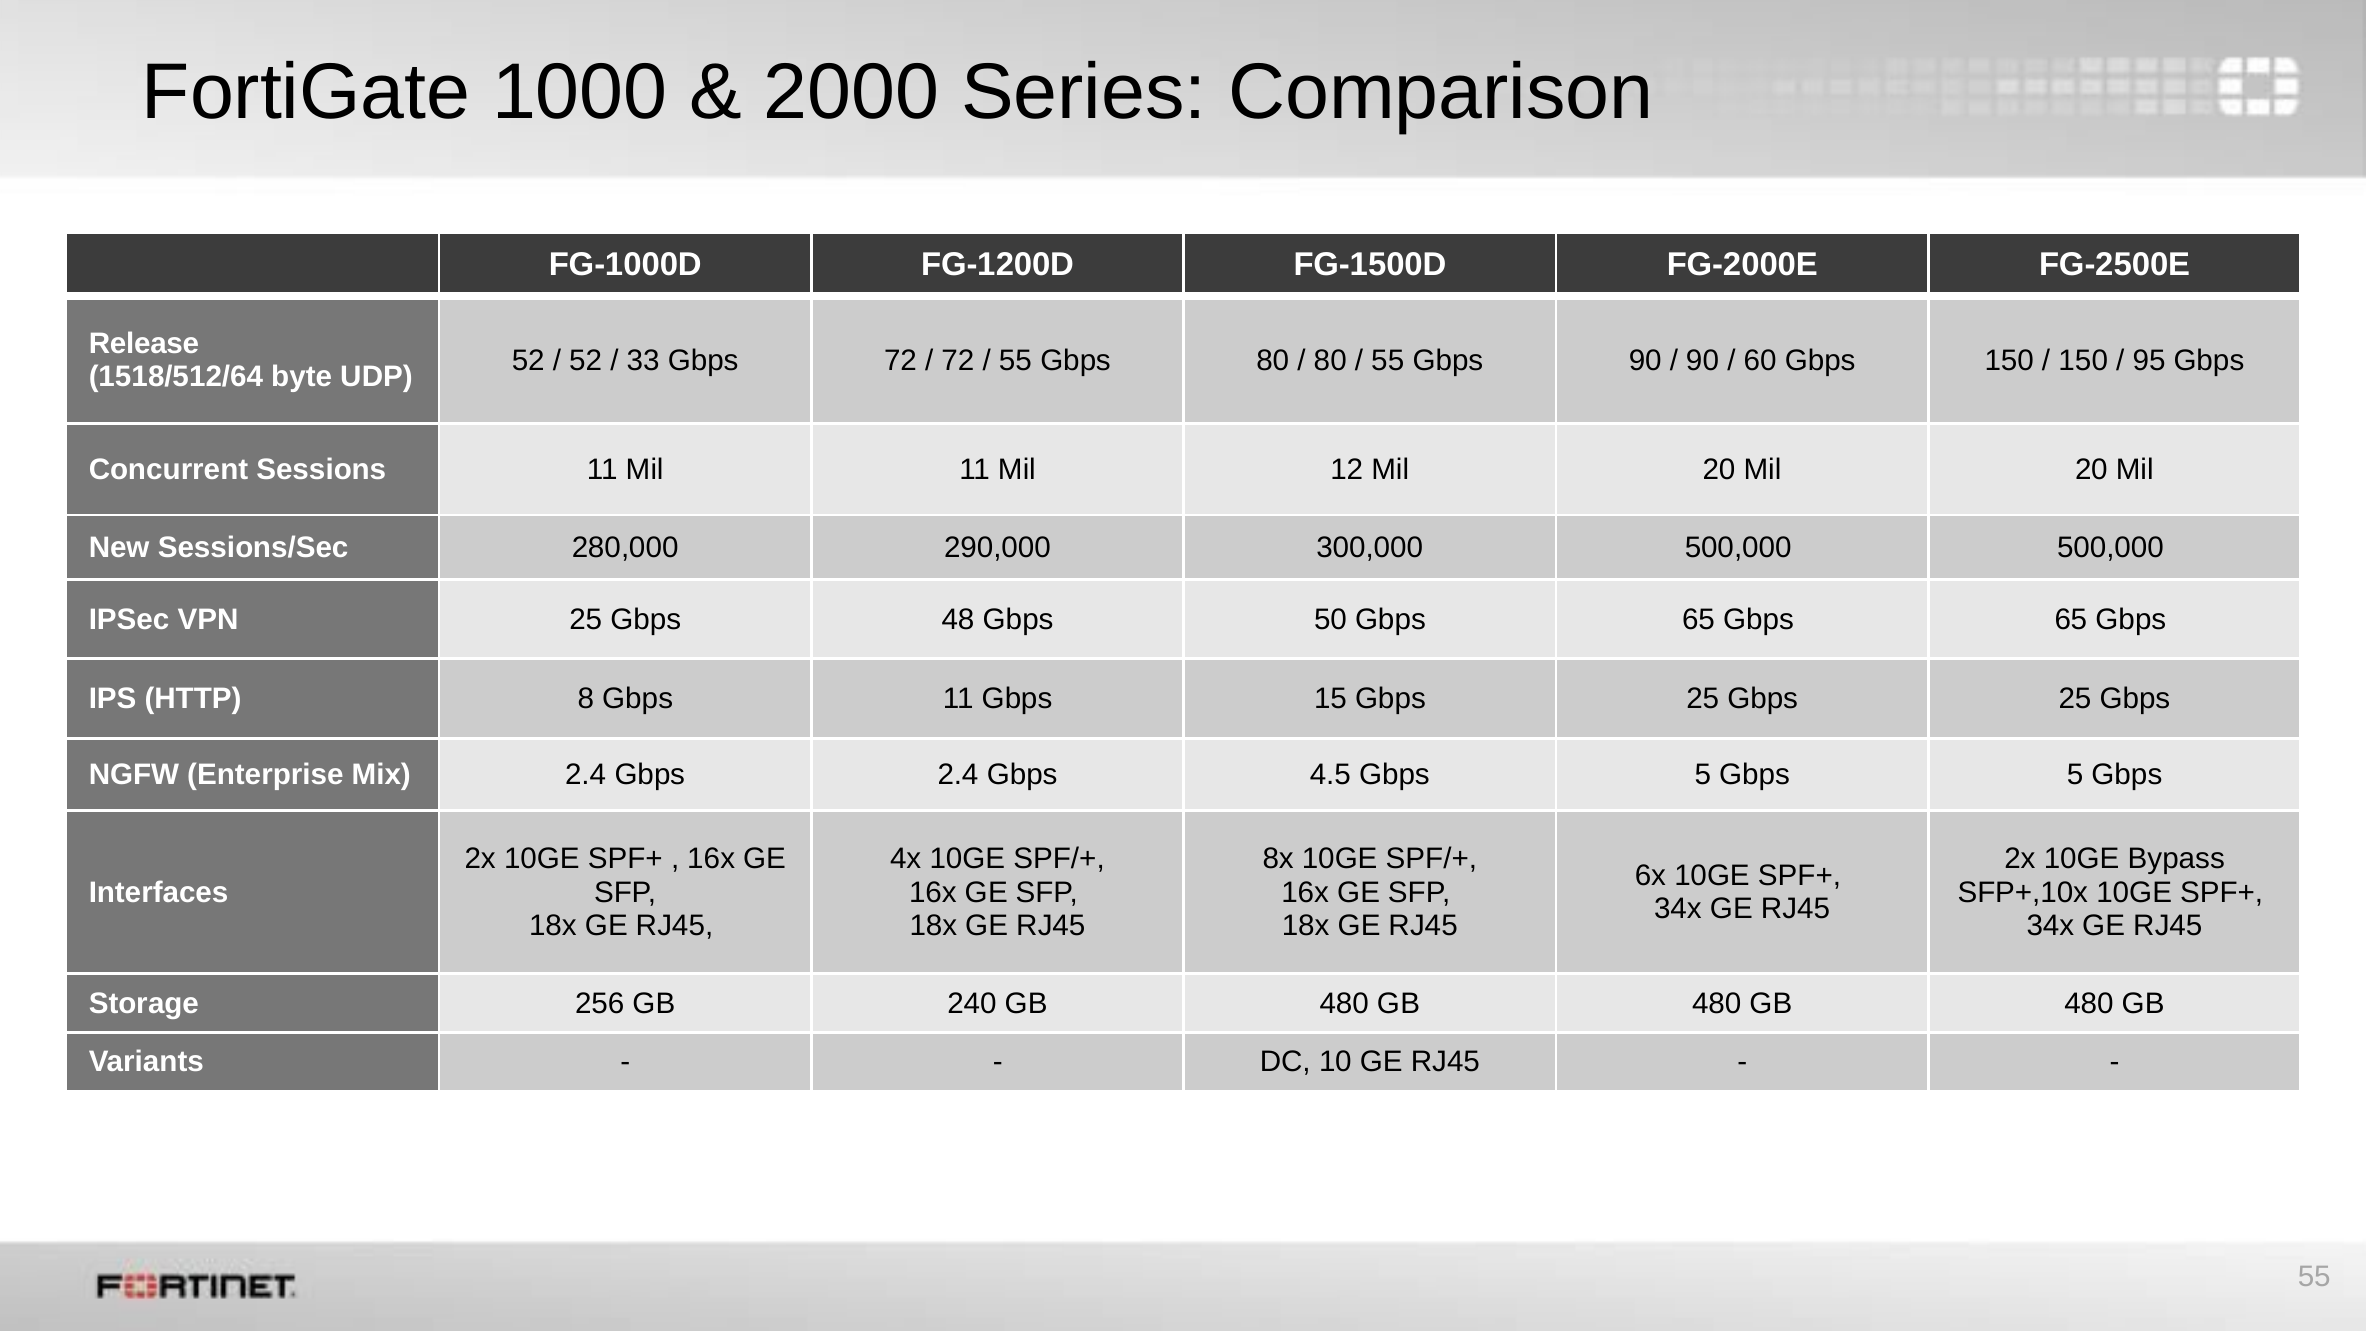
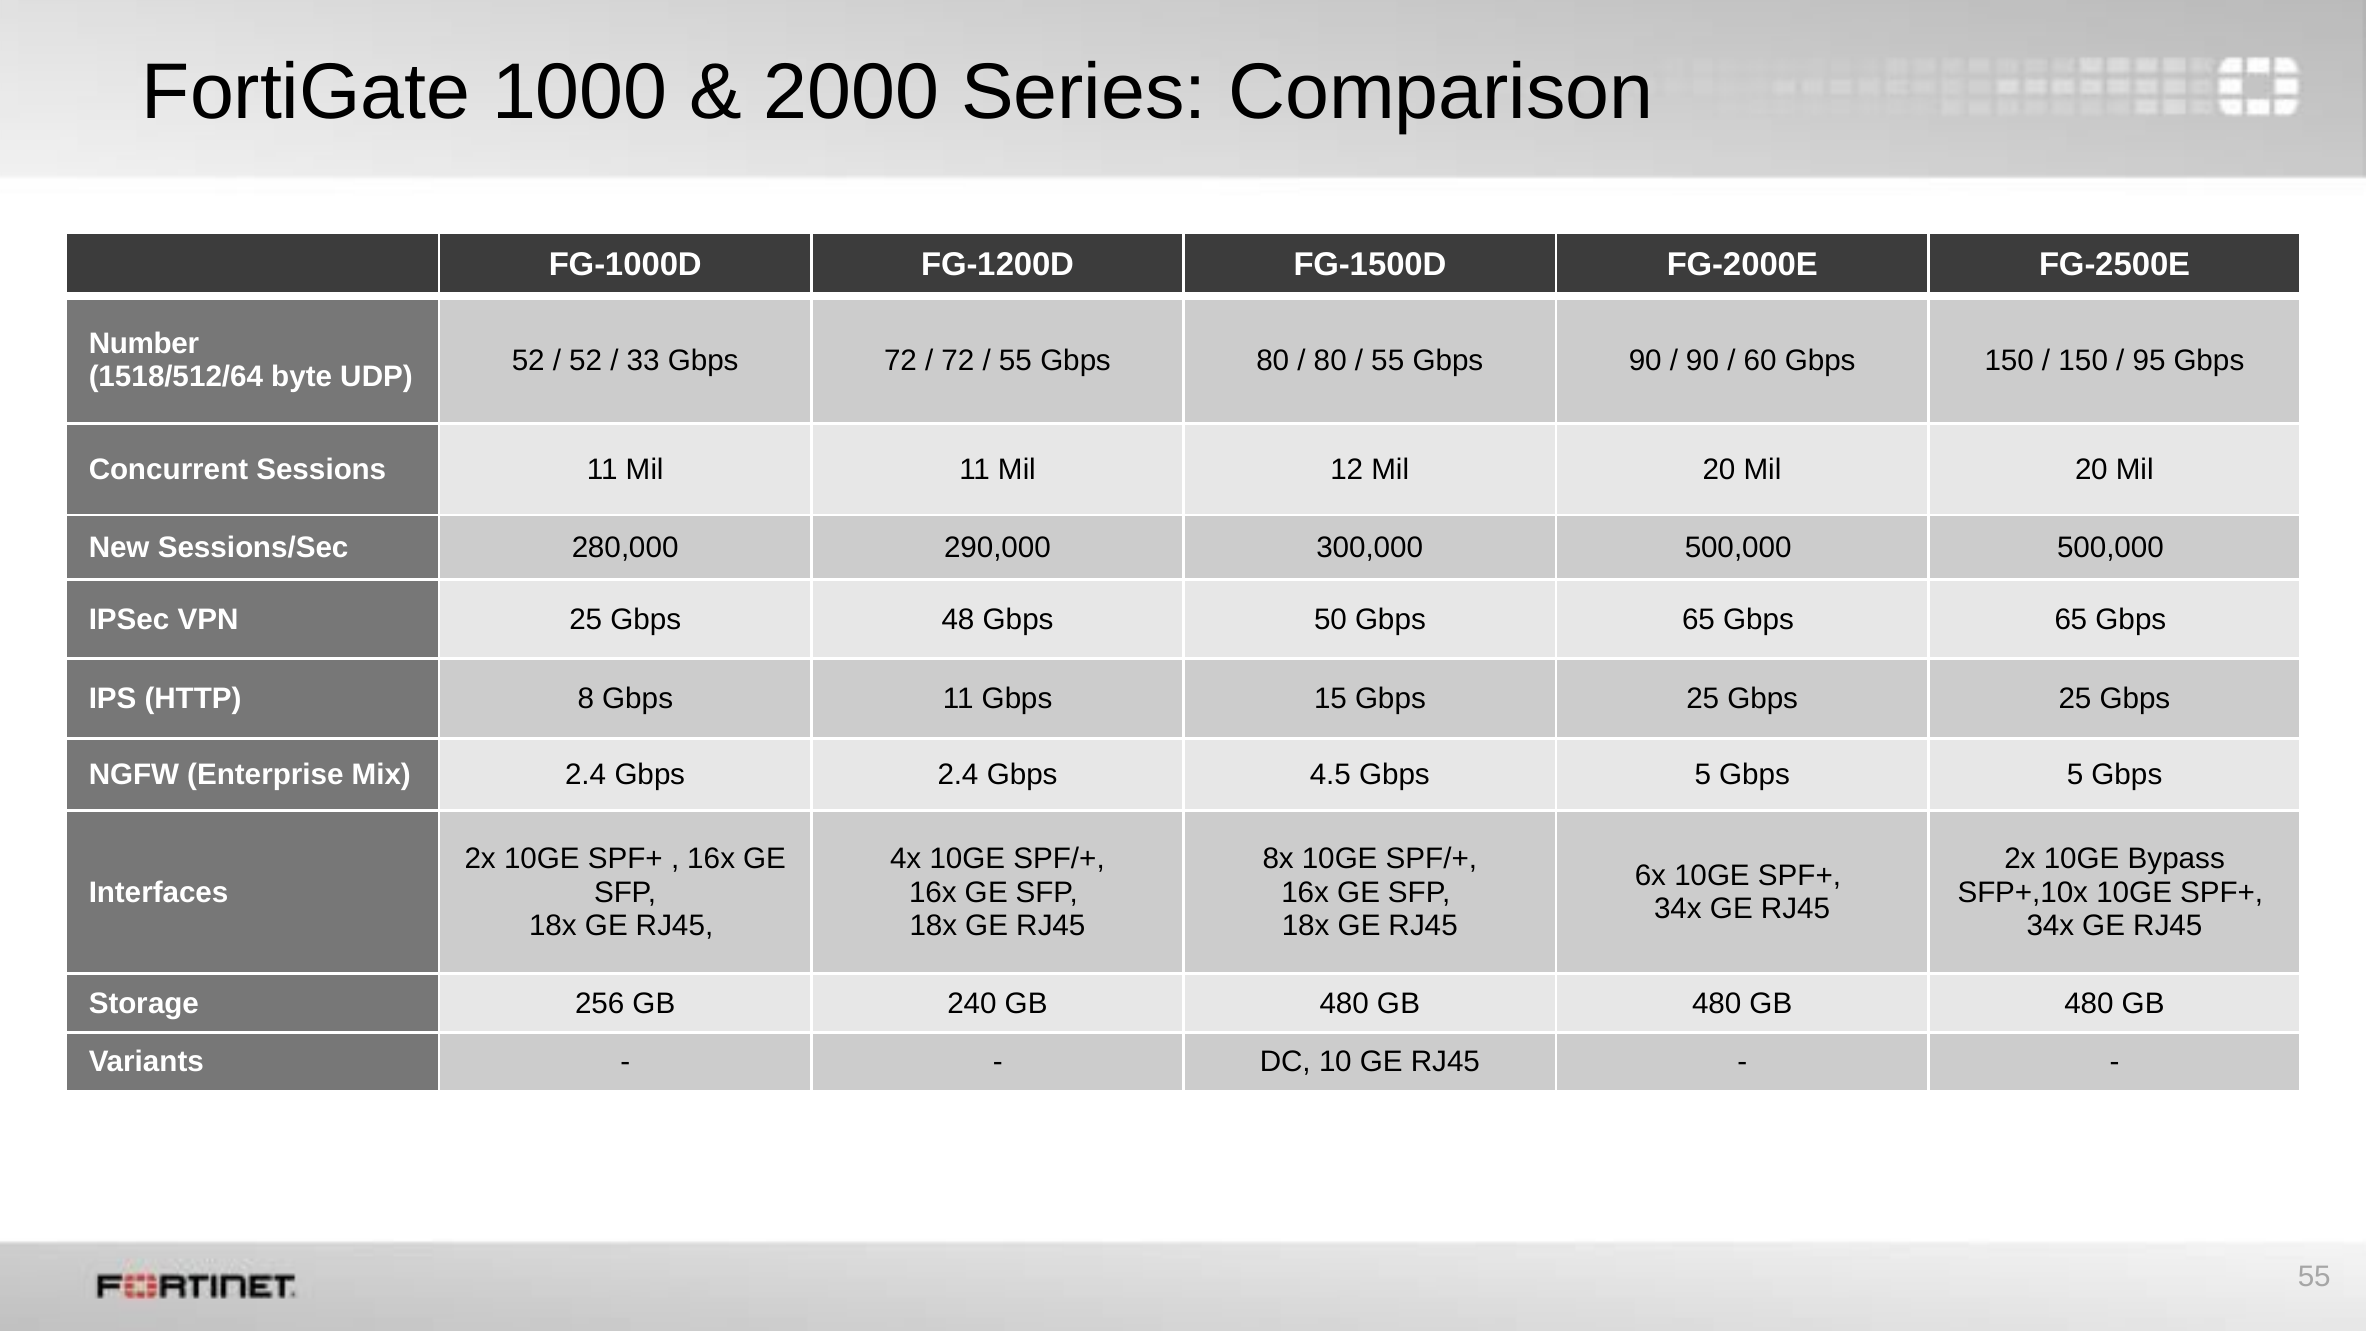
Release: Release -> Number (144, 344)
